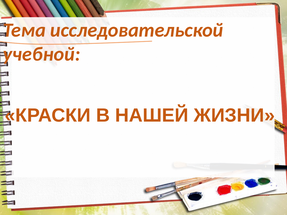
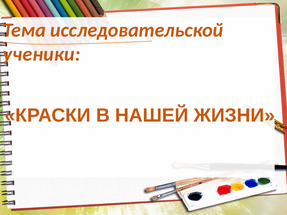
учебной: учебной -> ученики (42, 54)
